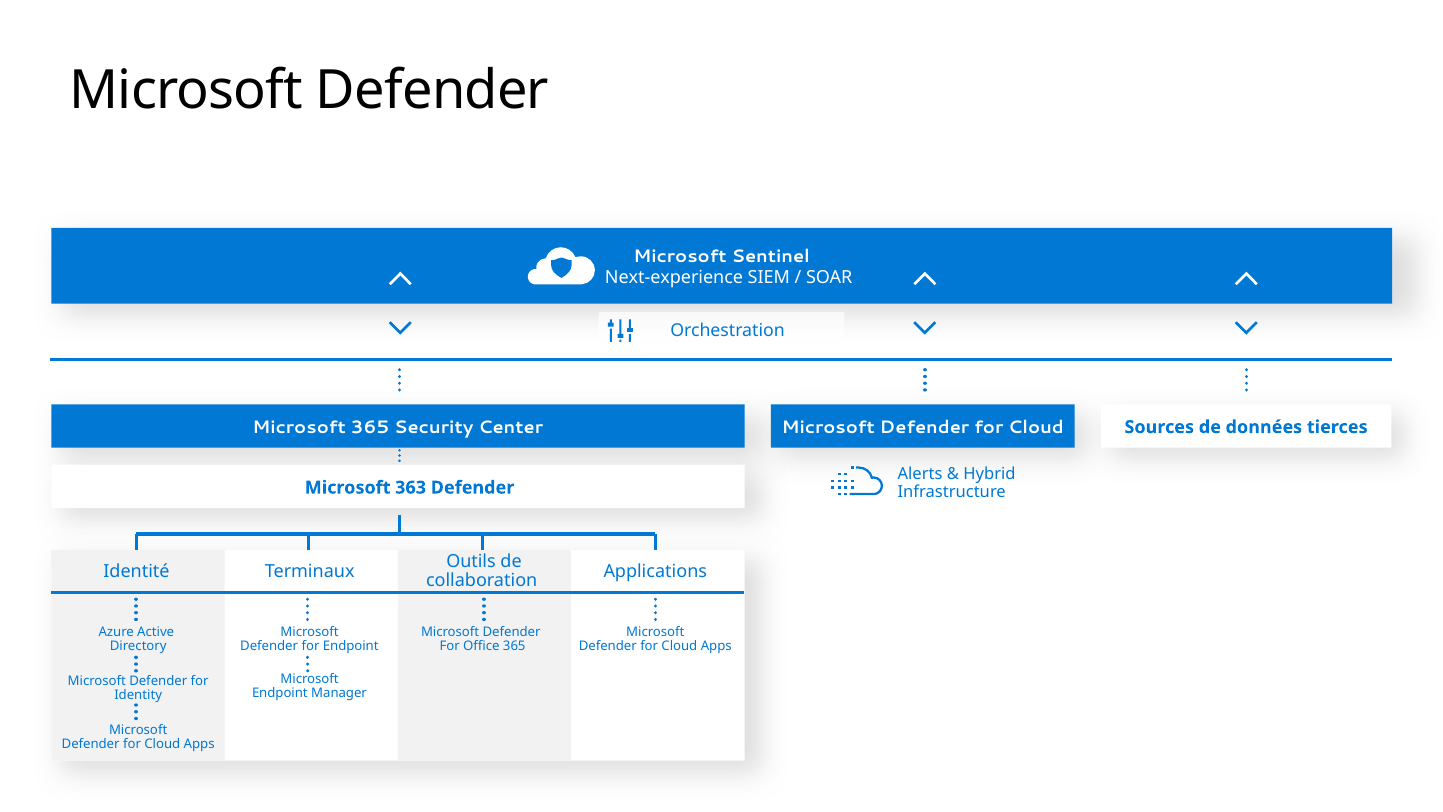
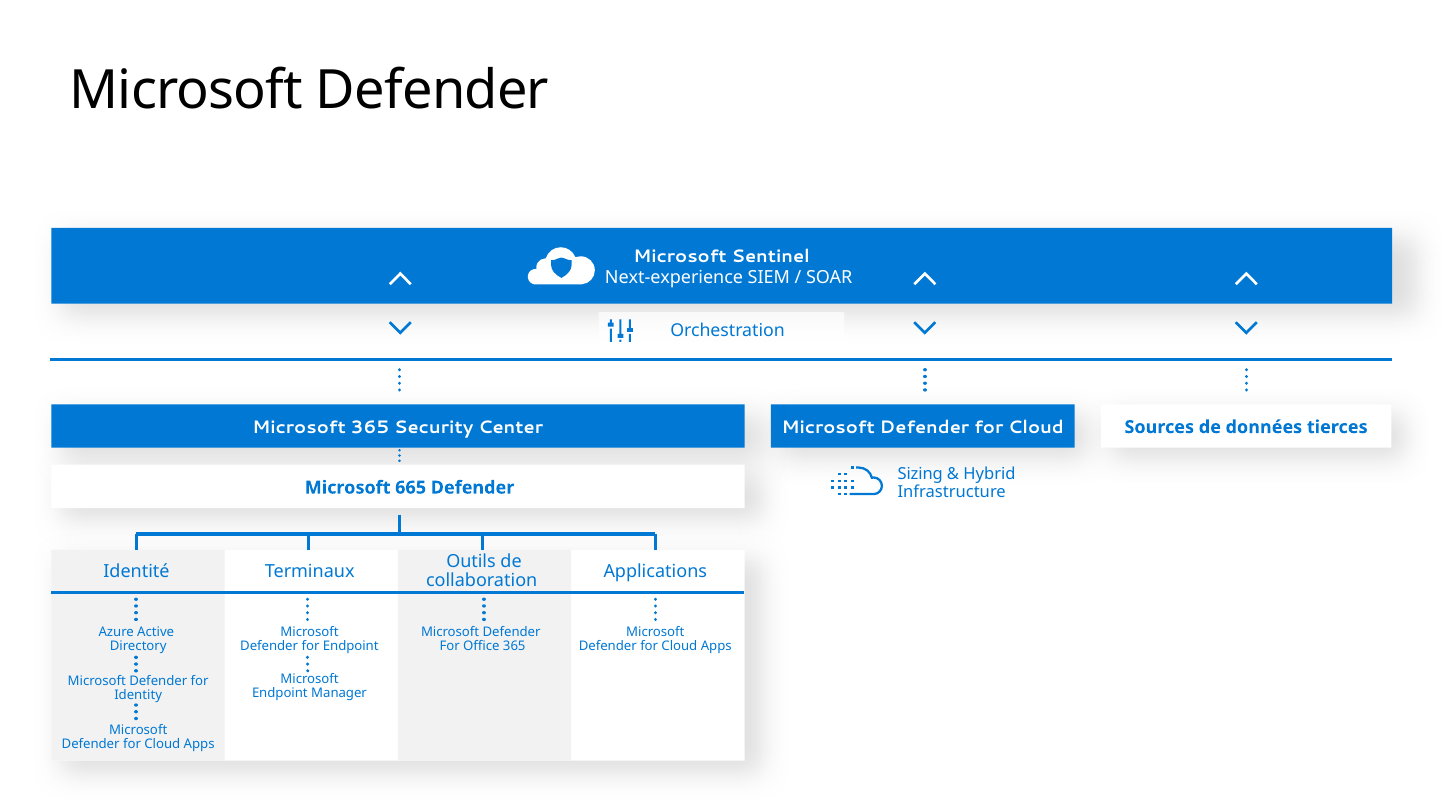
Alerts: Alerts -> Sizing (920, 474)
363: 363 -> 665 (411, 487)
